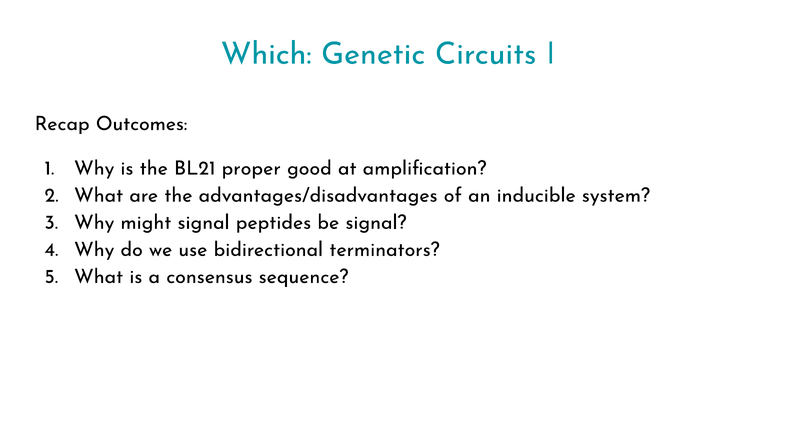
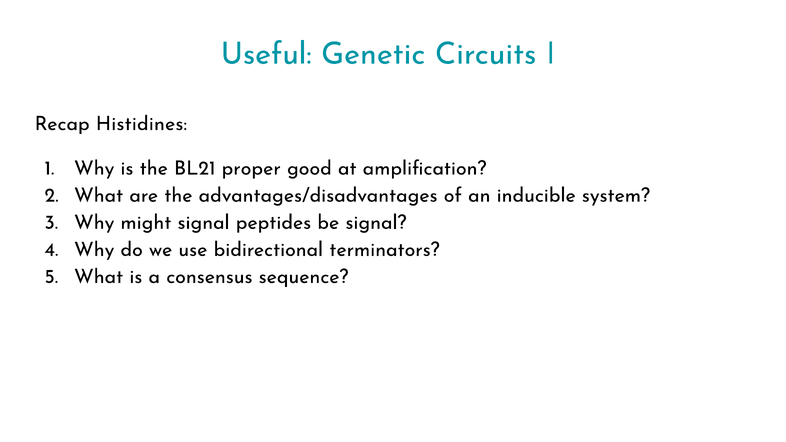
Which: Which -> Useful (266, 54)
Outcomes: Outcomes -> Histidines (141, 124)
